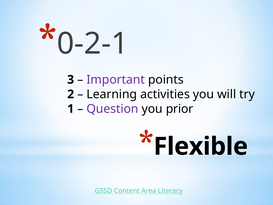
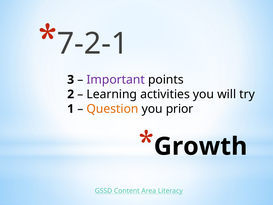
0-2-1: 0-2-1 -> 7-2-1 (93, 44)
Question colour: purple -> orange (112, 109)
Flexible: Flexible -> Growth (201, 146)
